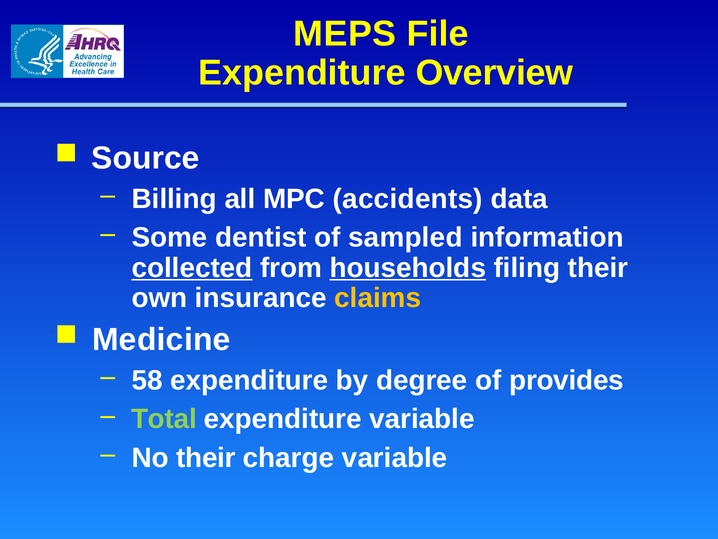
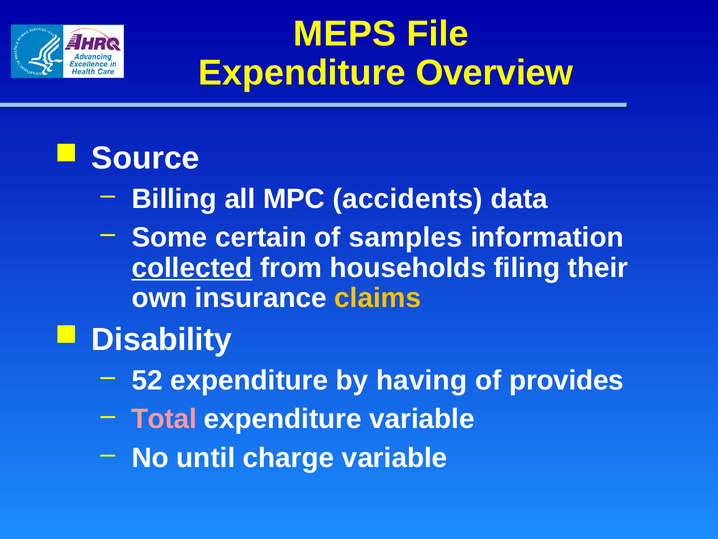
dentist: dentist -> certain (261, 237)
sampled: sampled -> samples (405, 237)
households underline: present -> none (408, 268)
Medicine: Medicine -> Disability (162, 340)
58: 58 -> 52 (147, 380)
degree: degree -> having (422, 380)
Total colour: light green -> pink (164, 419)
No their: their -> until (206, 457)
